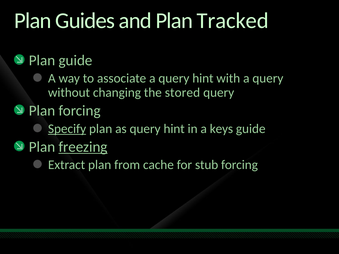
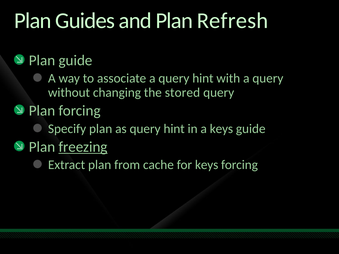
Tracked: Tracked -> Refresh (233, 21)
Specify underline: present -> none (67, 129)
for stub: stub -> keys (207, 165)
